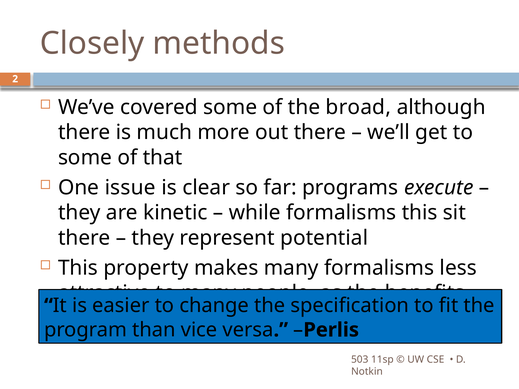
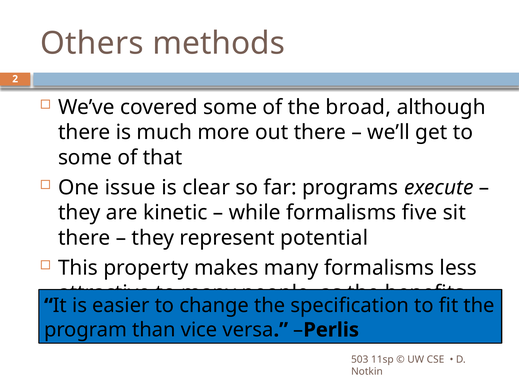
Closely: Closely -> Others (92, 43)
formalisms this: this -> five (420, 213)
